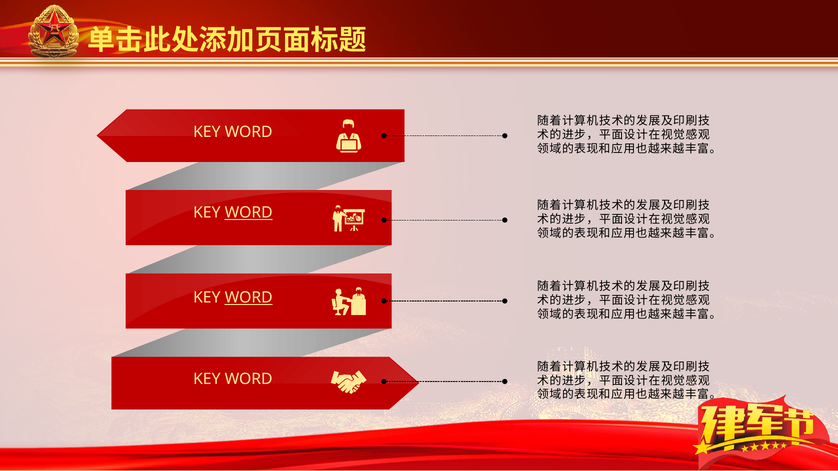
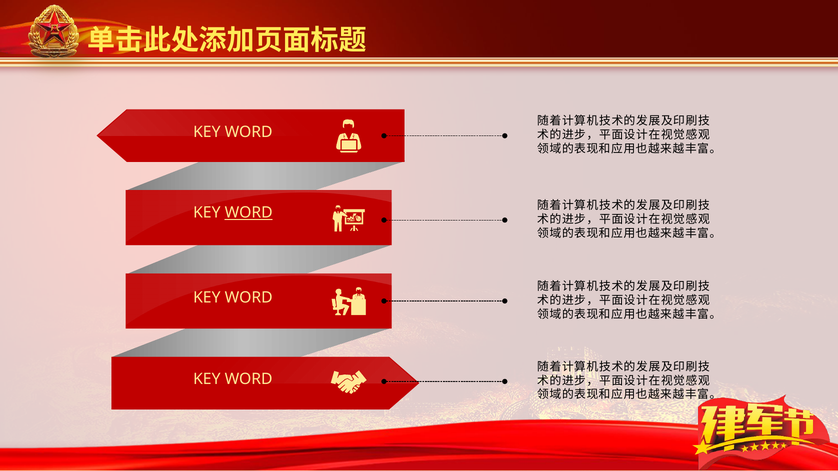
WORD underline: present -> none (249, 298)
